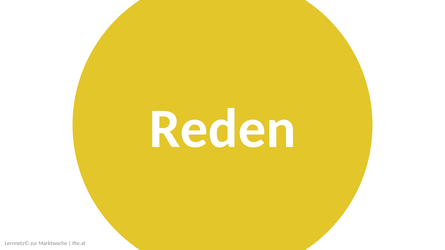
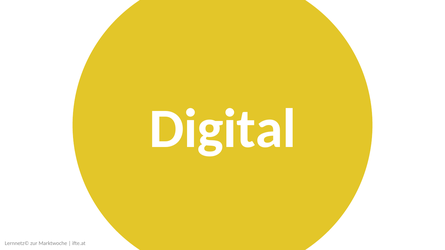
Reden: Reden -> Digital (223, 129)
